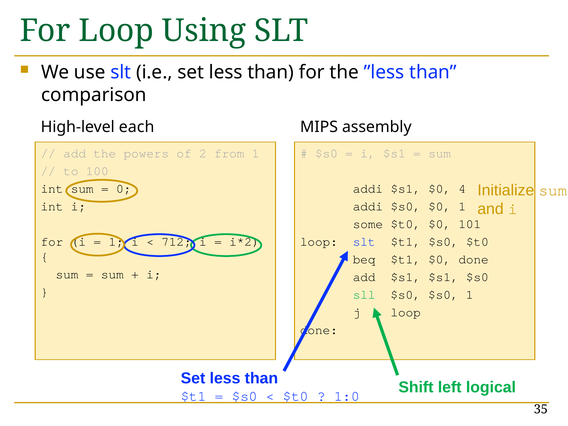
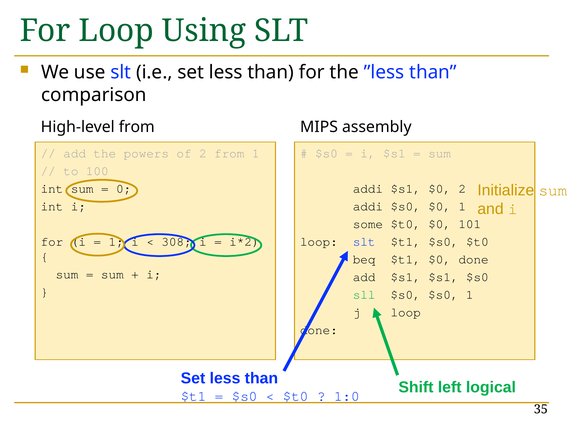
High-level each: each -> from (137, 127)
$0 4: 4 -> 2 (462, 189)
712: 712 -> 308 (177, 242)
